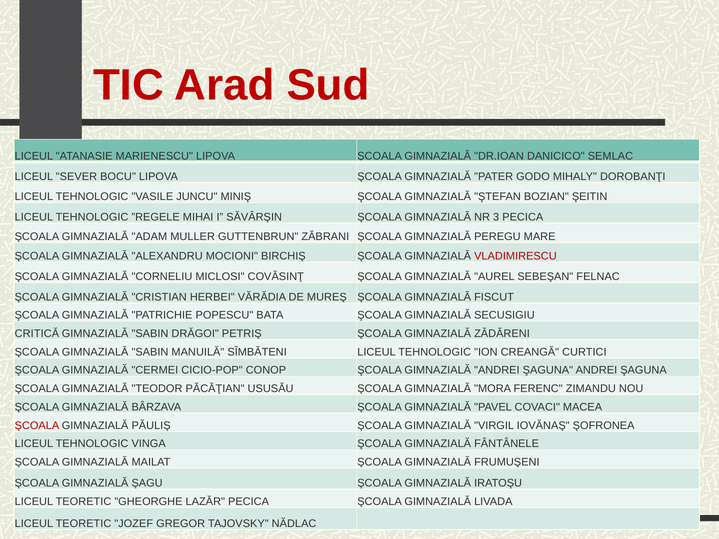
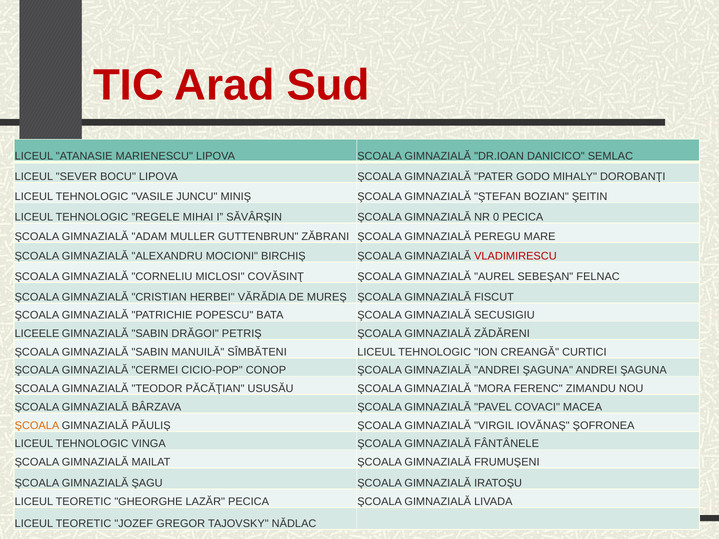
3: 3 -> 0 (496, 217)
CRITICĂ: CRITICĂ -> LICEELE (37, 334)
ŞCOALA colour: red -> orange (37, 426)
